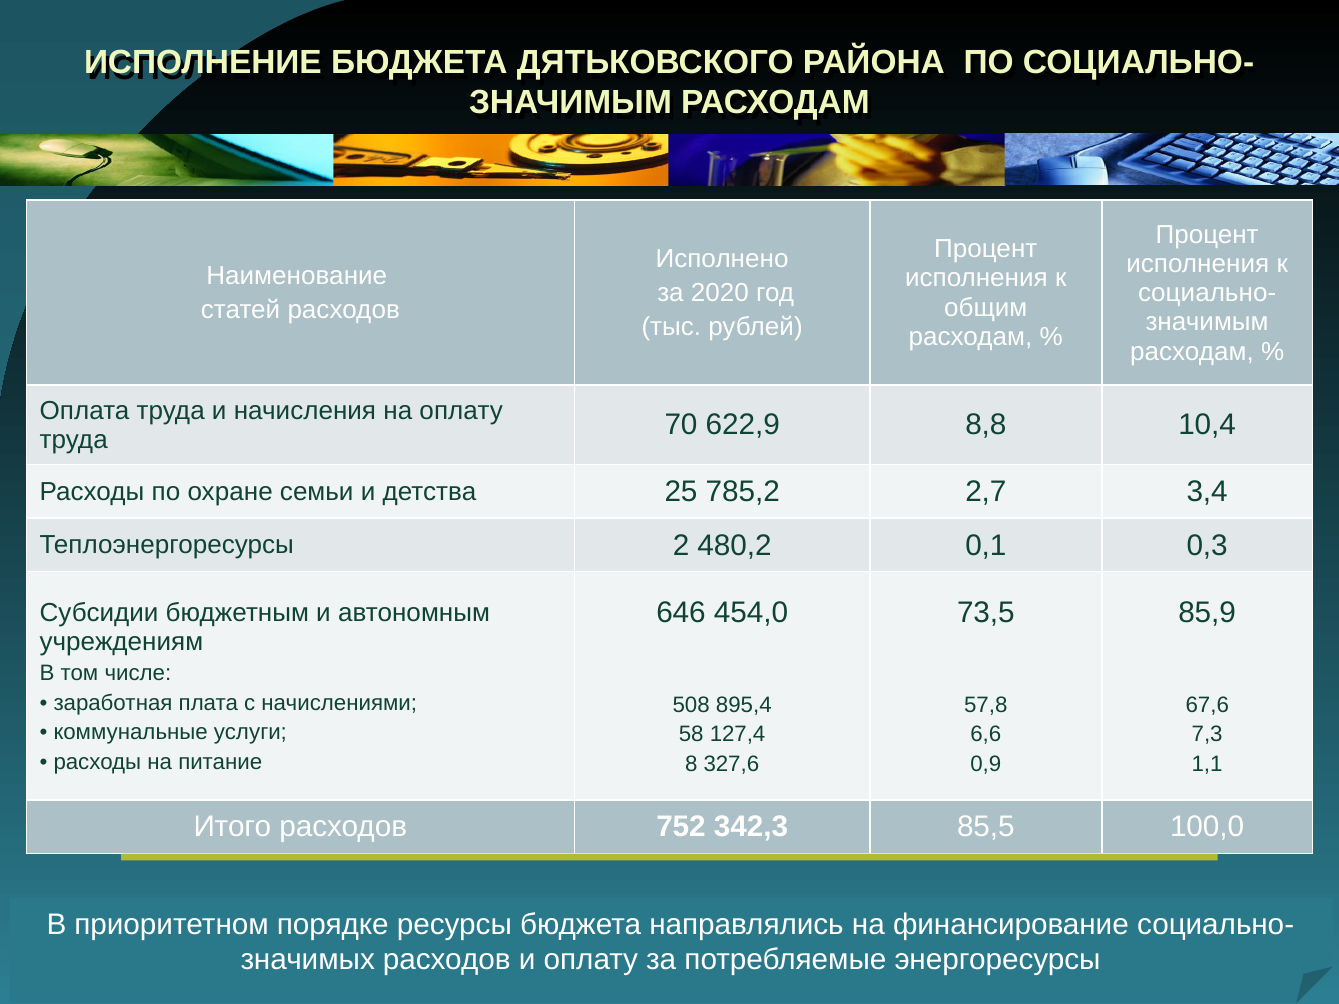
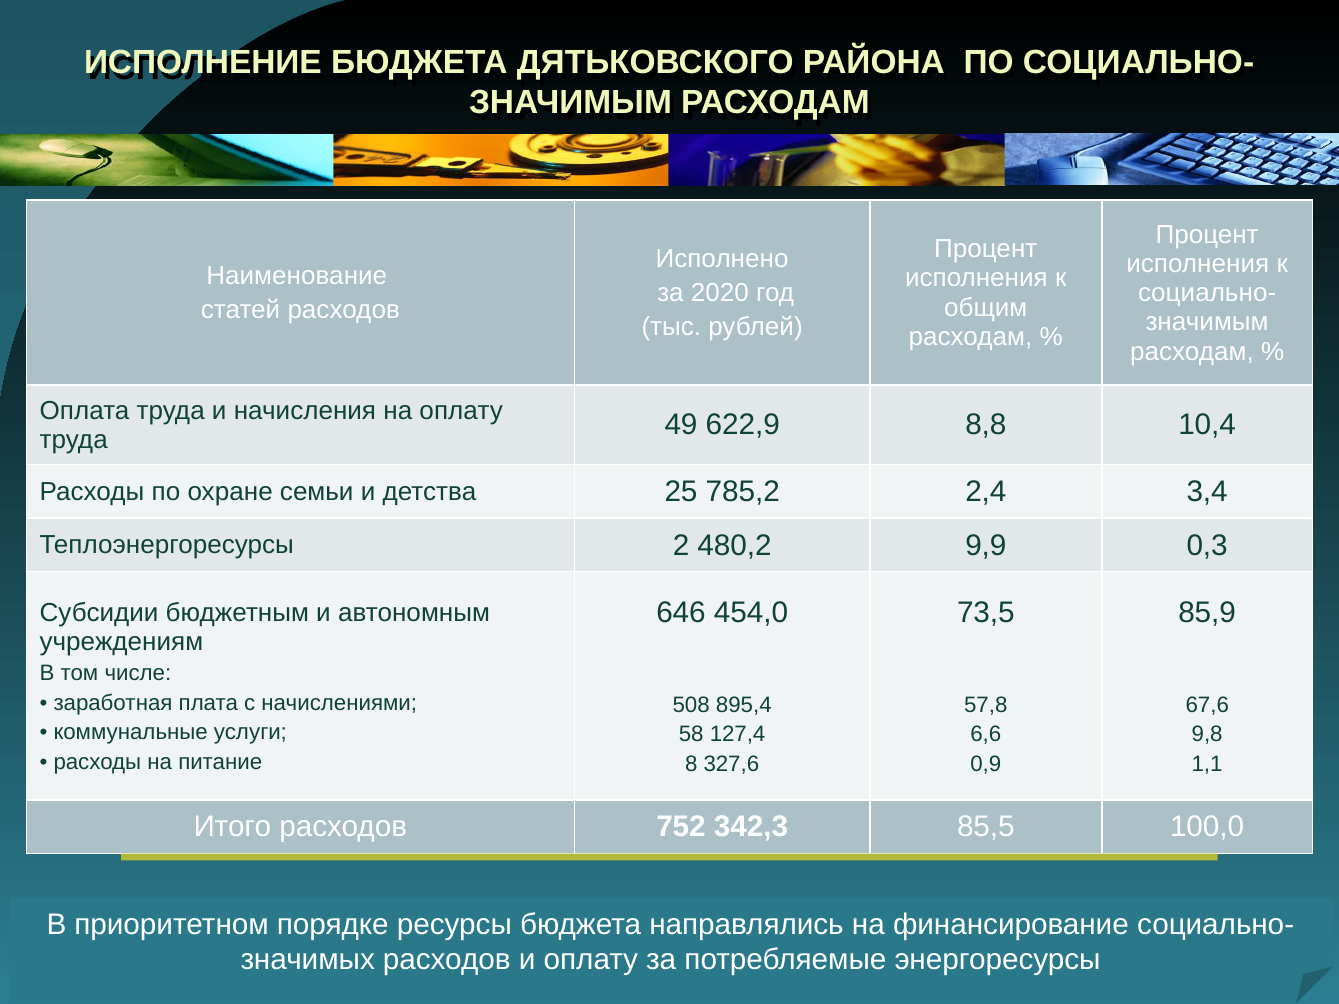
70: 70 -> 49 (681, 425)
2,7: 2,7 -> 2,4 (986, 492)
0,1: 0,1 -> 9,9 (986, 545)
7,3: 7,3 -> 9,8 (1207, 735)
